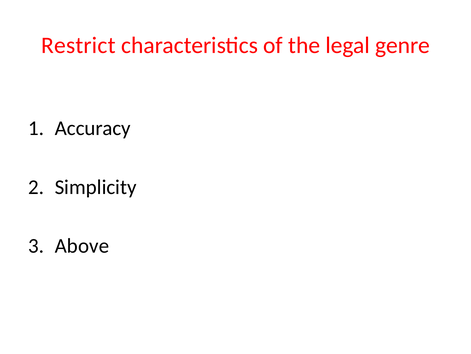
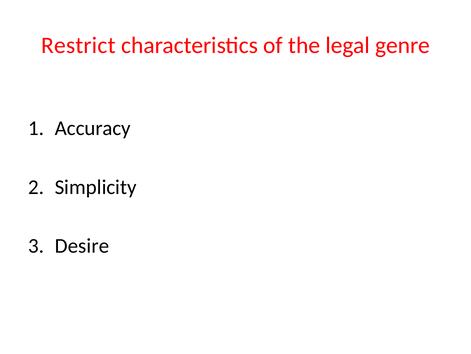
Above: Above -> Desire (82, 245)
